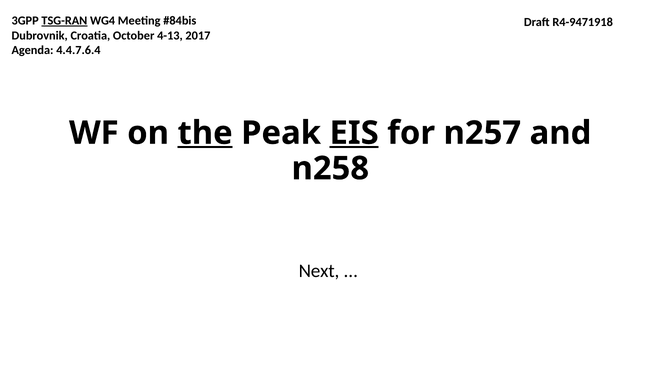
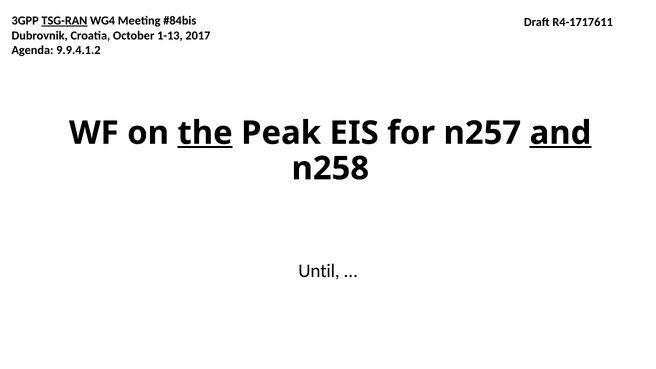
R4-9471918: R4-9471918 -> R4-1717611 (583, 22)
4-13: 4-13 -> 1-13 (170, 36)
4.4.7.6.4: 4.4.7.6.4 -> 9.9.4.1.2 (78, 50)
EIS underline: present -> none (354, 133)
and underline: none -> present (560, 133)
Next: Next -> Until (319, 271)
